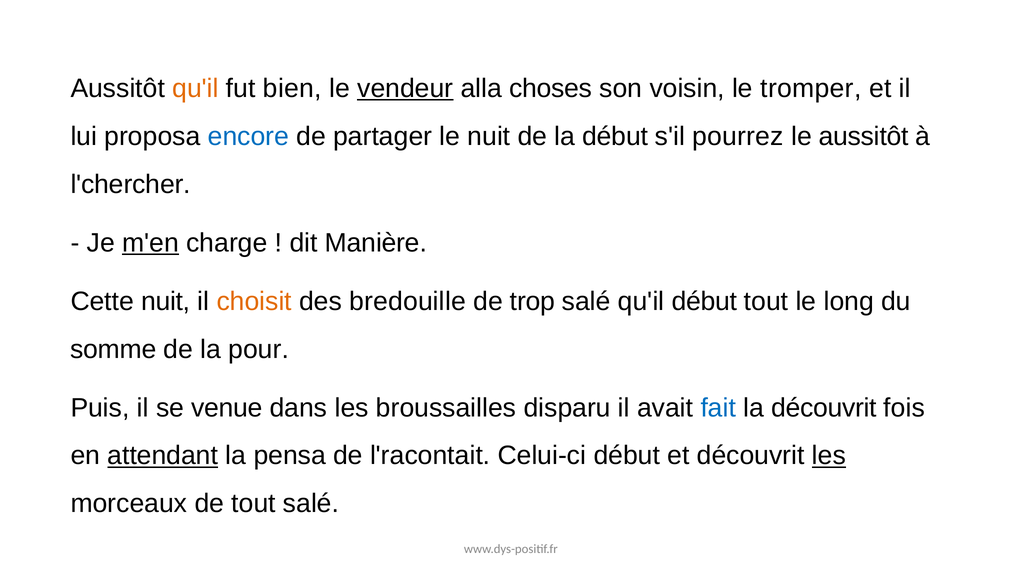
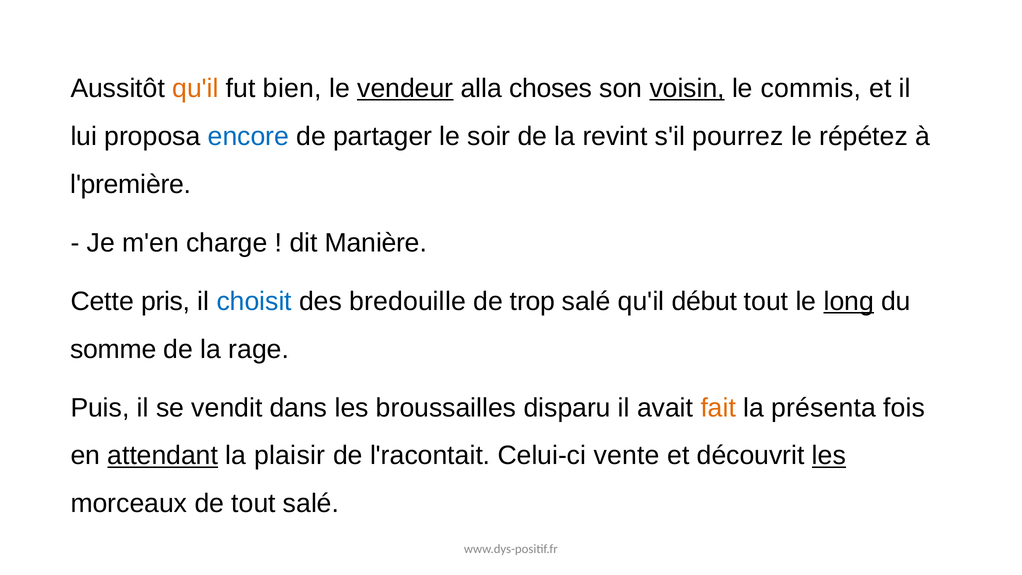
voisin underline: none -> present (687, 88)
tromper: tromper -> commis (811, 88)
le nuit: nuit -> soir (489, 136)
la début: début -> revint (615, 136)
le aussitôt: aussitôt -> répétez (864, 136)
l'chercher: l'chercher -> l'première (131, 184)
m'en underline: present -> none (151, 243)
Cette nuit: nuit -> pris (166, 301)
choisit colour: orange -> blue (254, 301)
long underline: none -> present (849, 301)
pour: pour -> rage (259, 349)
venue: venue -> vendit (227, 408)
fait colour: blue -> orange (718, 408)
la découvrit: découvrit -> présenta (824, 408)
pensa: pensa -> plaisir (290, 456)
Celui-ci début: début -> vente (627, 456)
